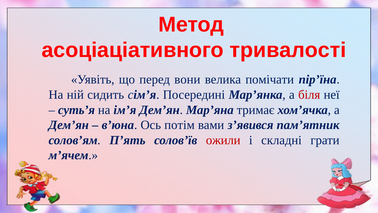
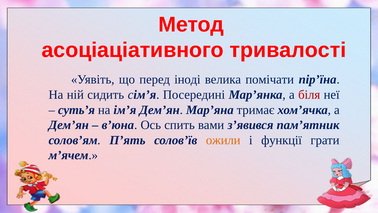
вони: вони -> іноді (187, 79)
потім: потім -> спить (180, 125)
ожили colour: red -> orange (223, 140)
складні: складні -> функції (282, 140)
